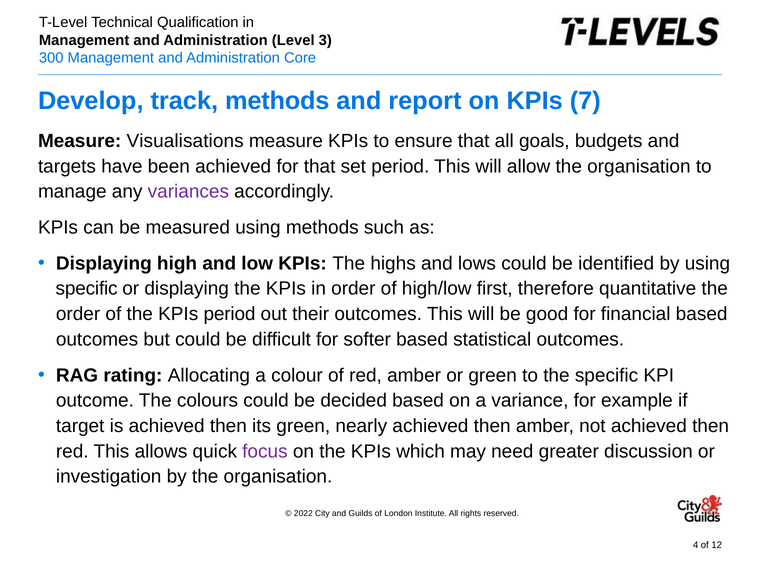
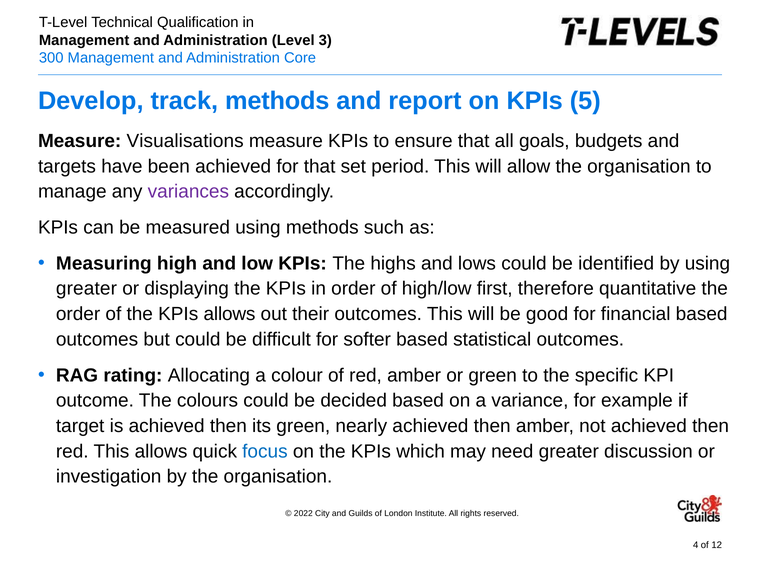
7: 7 -> 5 (585, 101)
Displaying: Displaying -> Measuring (104, 263)
specific: specific -> greater (86, 289)
KPIs period: period -> allows (230, 314)
focus colour: purple -> blue (265, 451)
